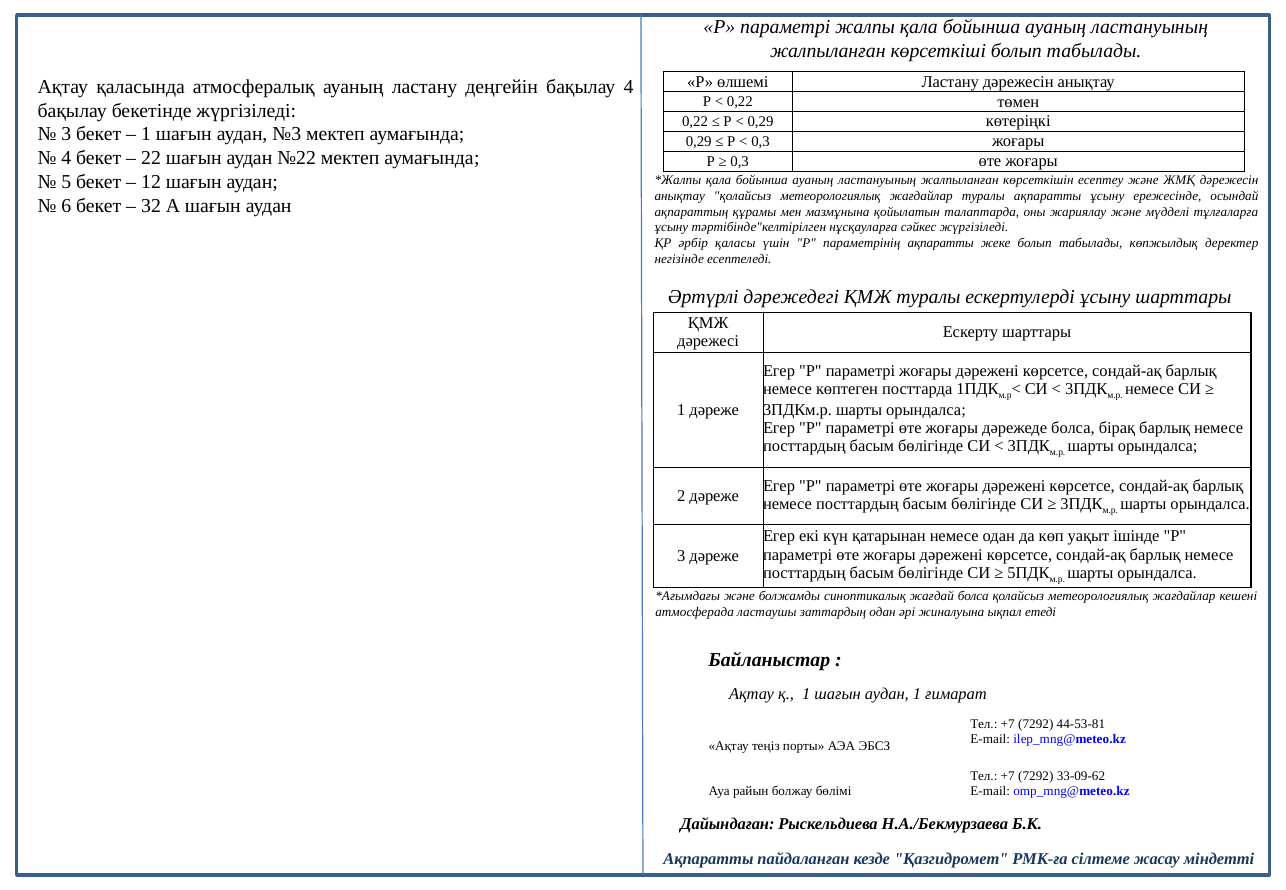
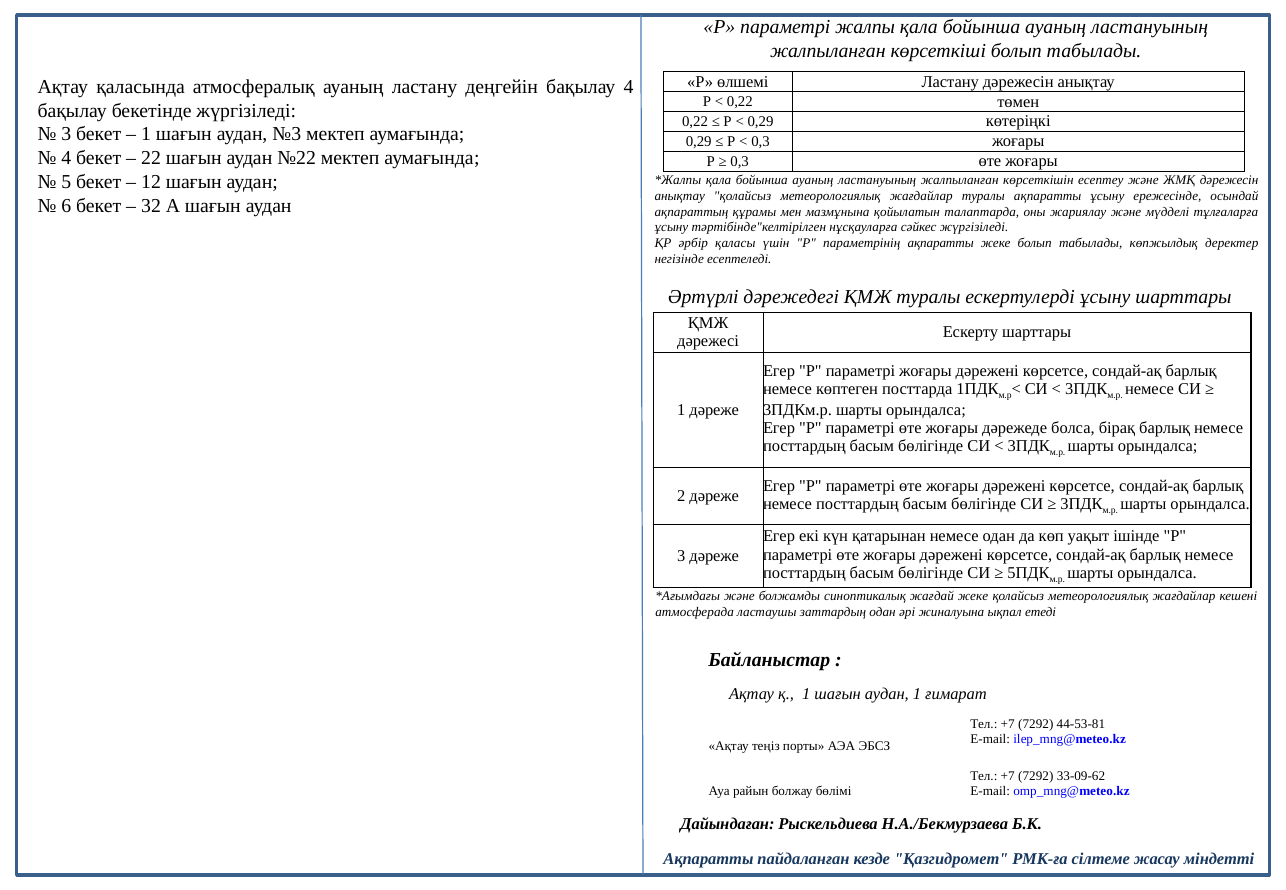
жағдай болса: болса -> жеке (973, 597)
